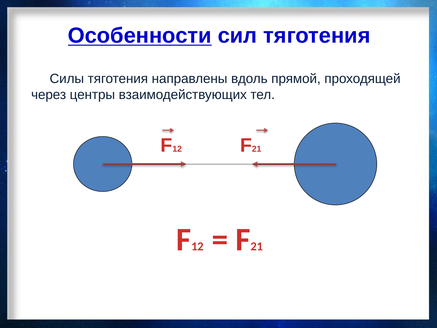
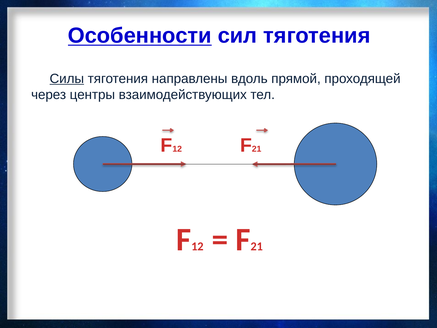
Силы underline: none -> present (67, 79)
